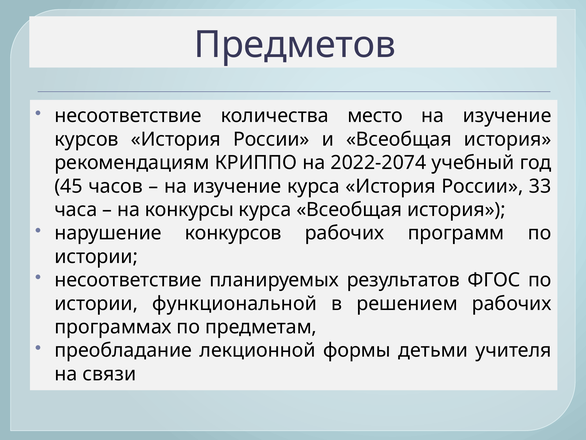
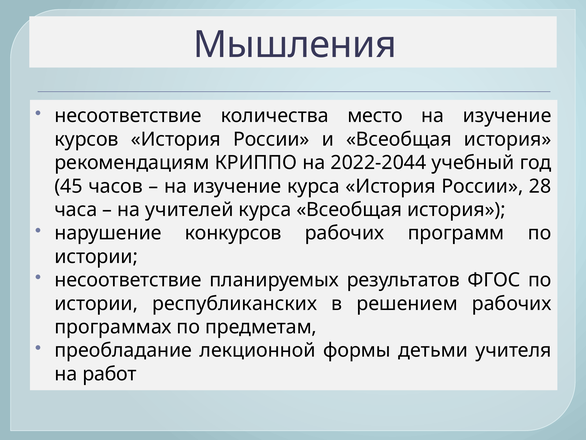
Предметов: Предметов -> Мышления (295, 45)
2022-2074: 2022-2074 -> 2022-2044 (378, 163)
33: 33 -> 28 (540, 186)
конкурсы: конкурсы -> учителей (189, 209)
функциональной: функциональной -> республиканских (235, 303)
связи: связи -> работ (110, 374)
